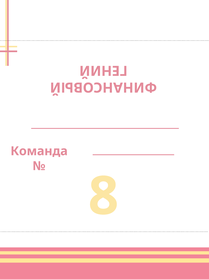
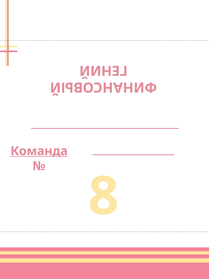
Команда underline: none -> present (39, 151)
